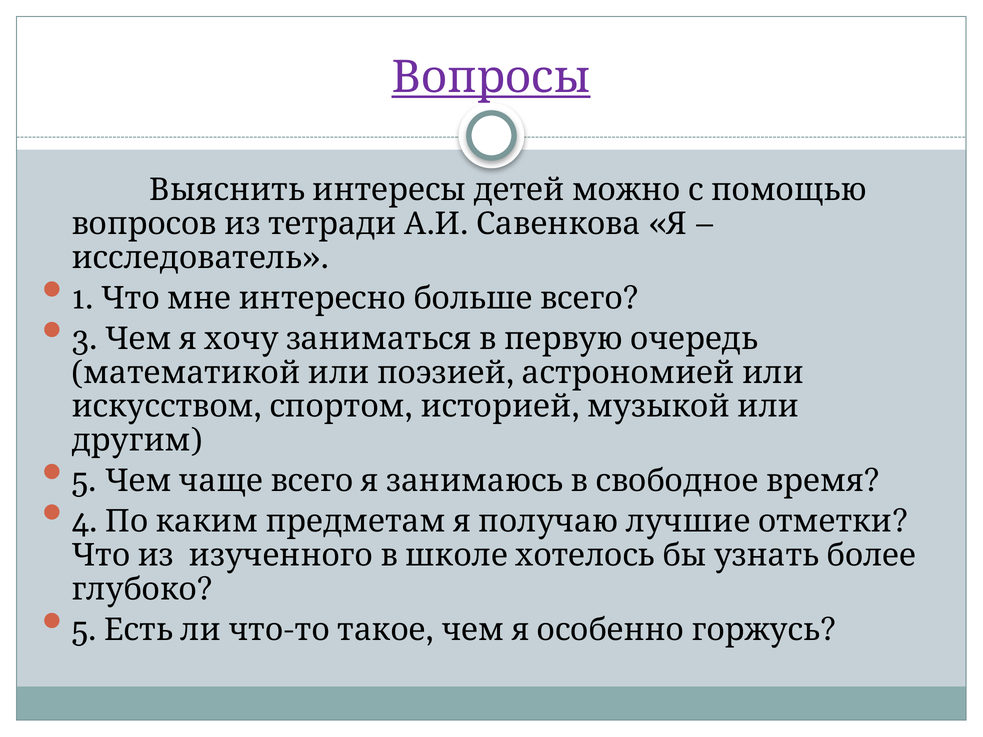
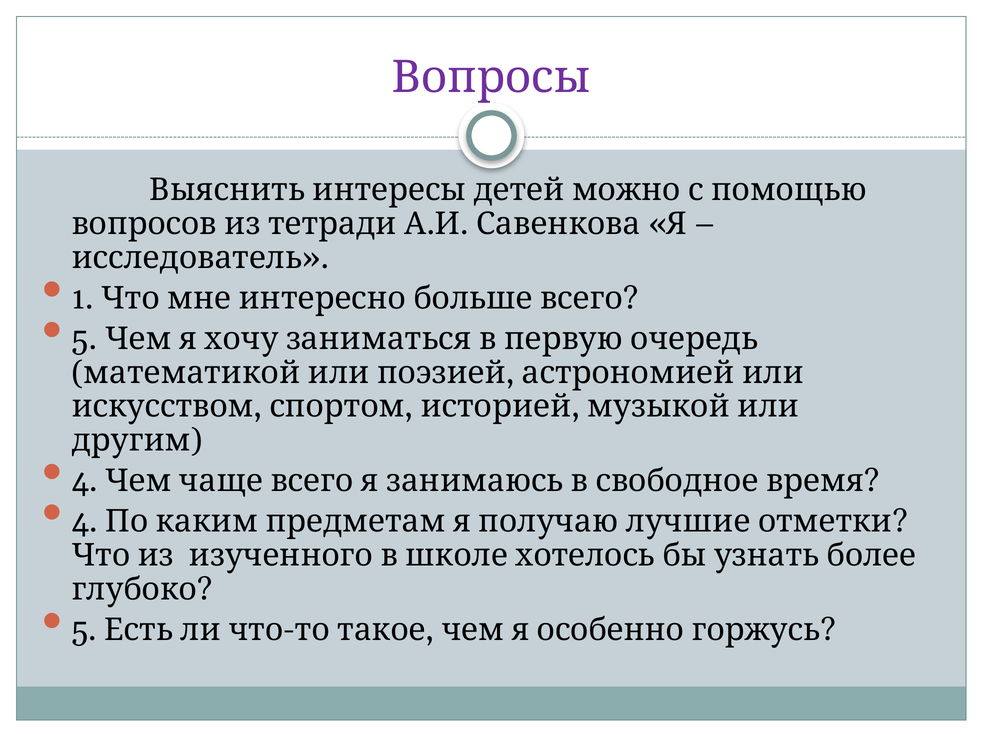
Вопросы underline: present -> none (491, 77)
3: 3 -> 5 (84, 339)
5: 5 -> 4 (85, 481)
